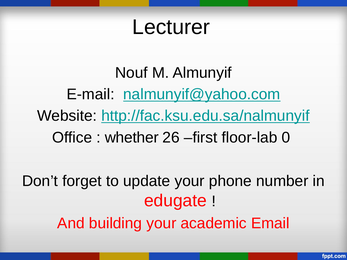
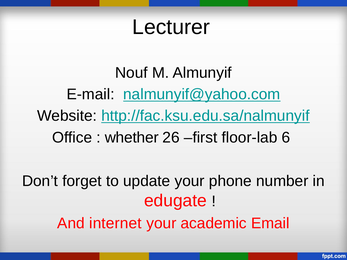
0: 0 -> 6 (286, 138)
building: building -> internet (115, 224)
